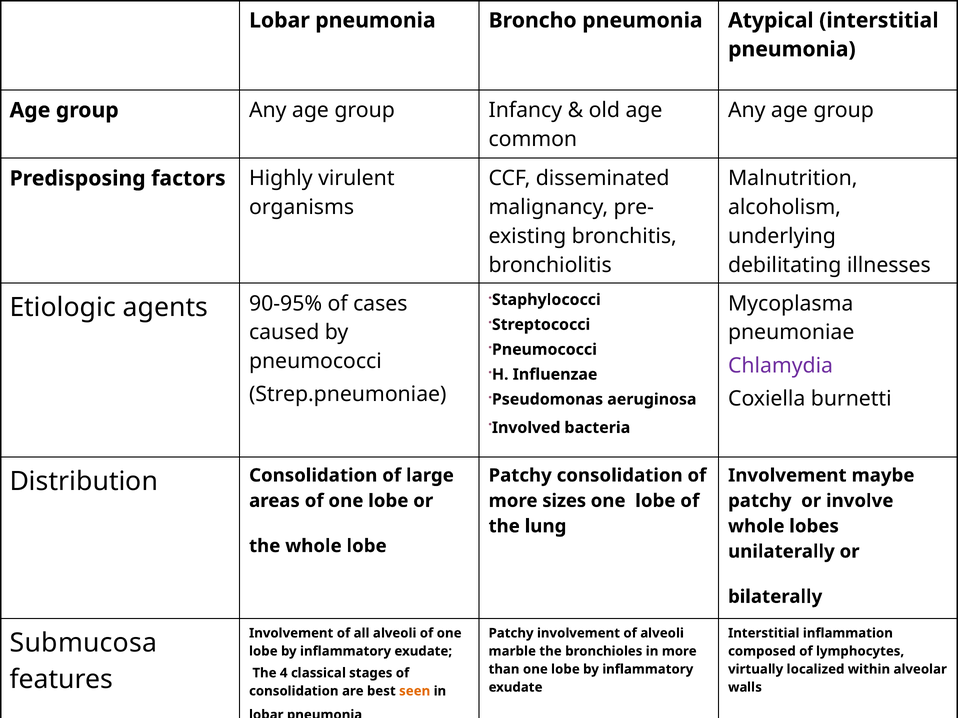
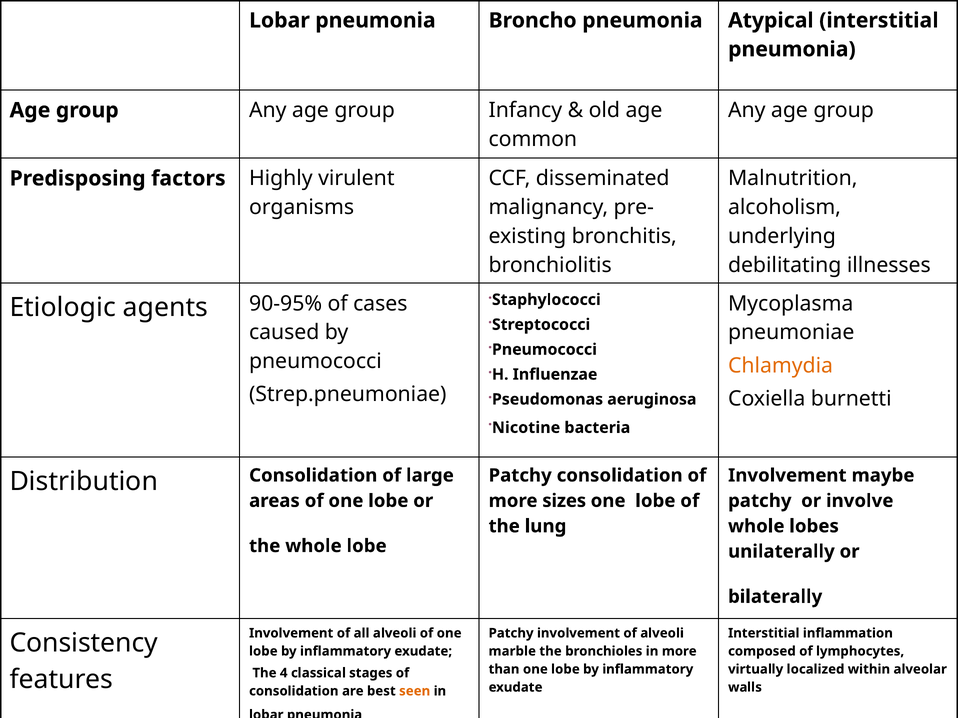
Chlamydia colour: purple -> orange (781, 366)
Involved: Involved -> Nicotine (526, 428)
Submucosa: Submucosa -> Consistency (84, 644)
